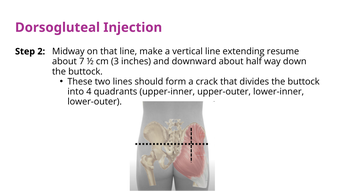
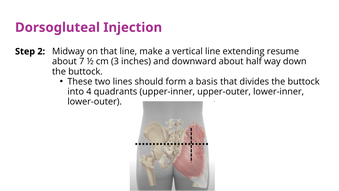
crack: crack -> basis (207, 81)
